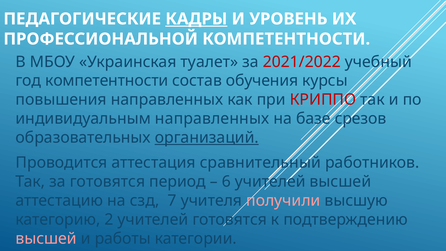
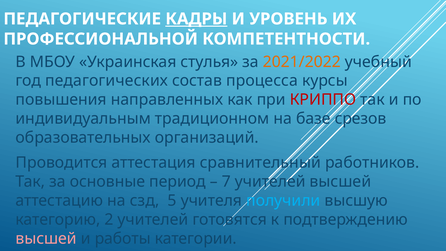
туалет: туалет -> стулья (209, 62)
2021/2022 colour: red -> orange (302, 62)
год компетентности: компетентности -> педагогических (107, 81)
обучения: обучения -> процесса (262, 81)
индивидуальным направленных: направленных -> традиционном (212, 119)
организаций underline: present -> none (207, 138)
за готовятся: готовятся -> основные (107, 182)
6: 6 -> 7 (226, 182)
7: 7 -> 5 (172, 201)
получили colour: pink -> light blue (283, 201)
